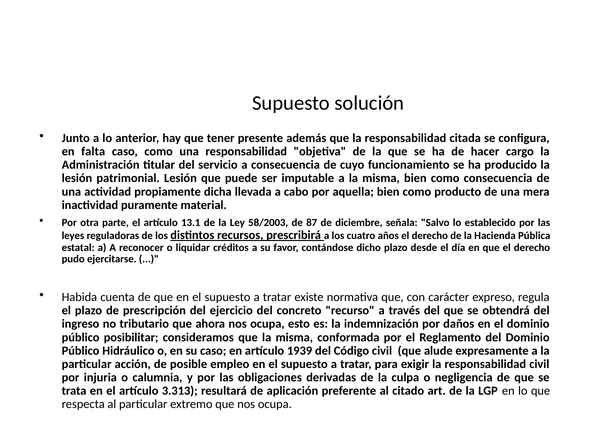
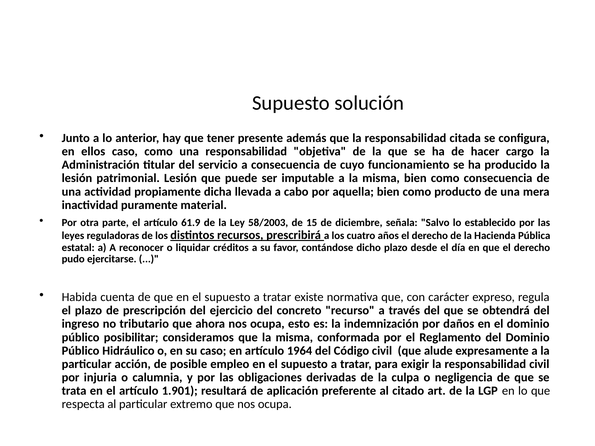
falta: falta -> ellos (93, 152)
13.1: 13.1 -> 61.9 (191, 223)
87: 87 -> 15 (312, 223)
1939: 1939 -> 1964 (300, 351)
3.313: 3.313 -> 1.901 (180, 391)
